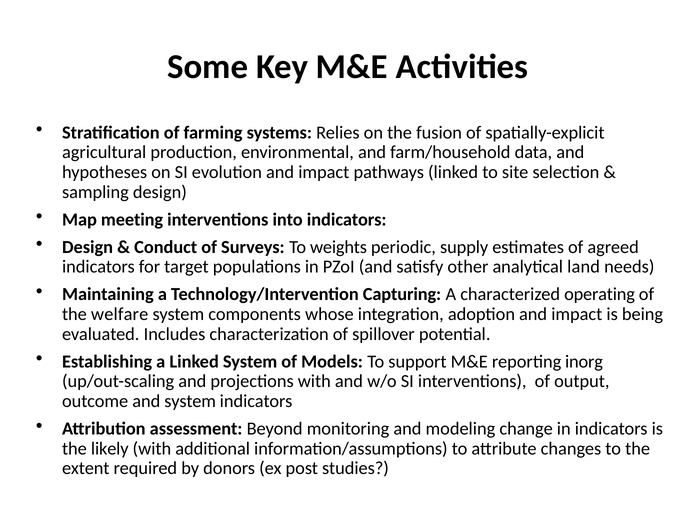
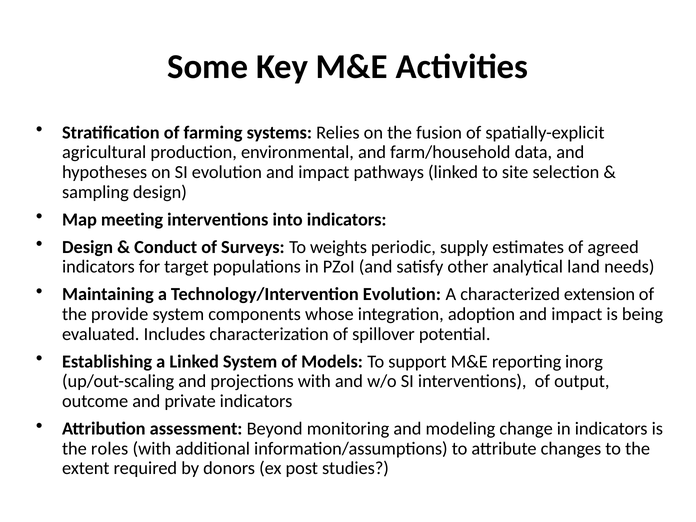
Technology/Intervention Capturing: Capturing -> Evolution (402, 294)
operating: operating -> extension (600, 294)
welfare: welfare -> provide (120, 314)
and system: system -> private (190, 401)
likely: likely -> roles (110, 448)
